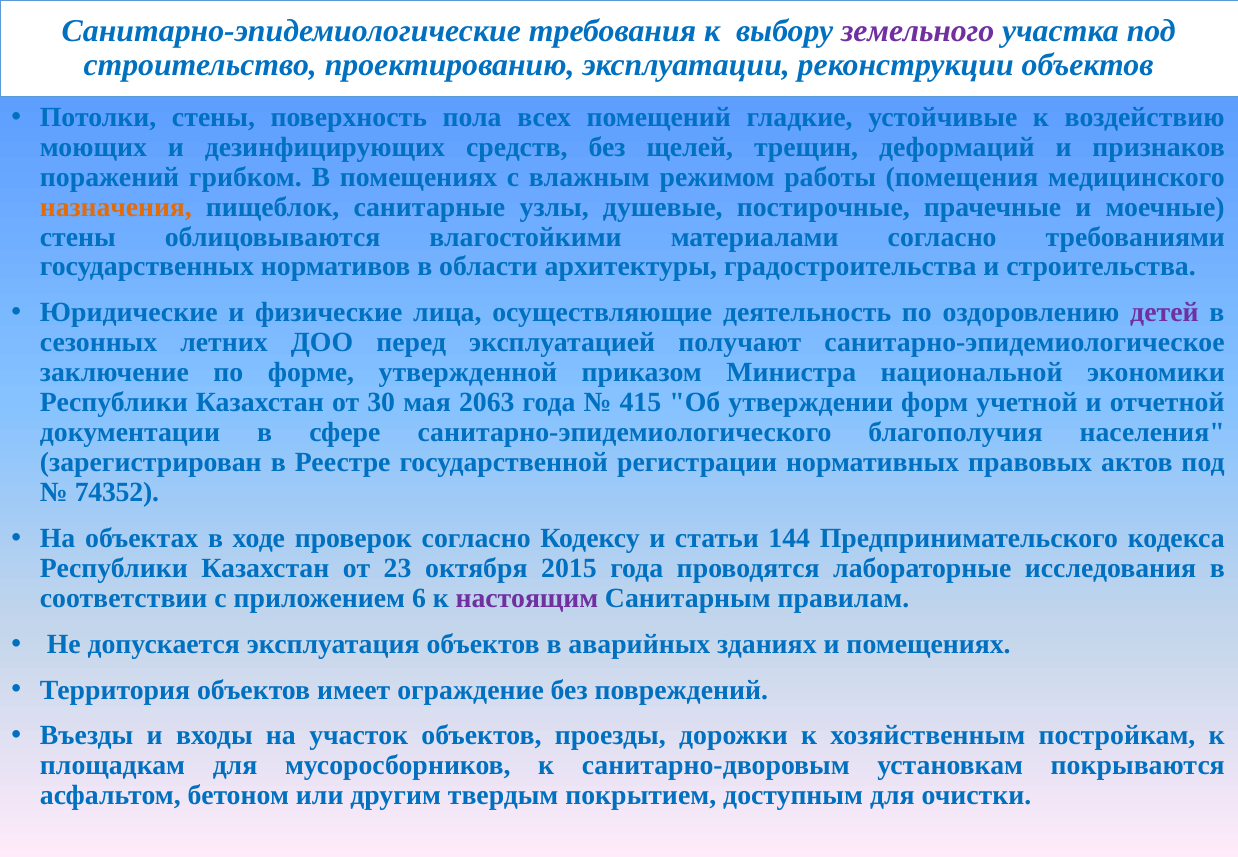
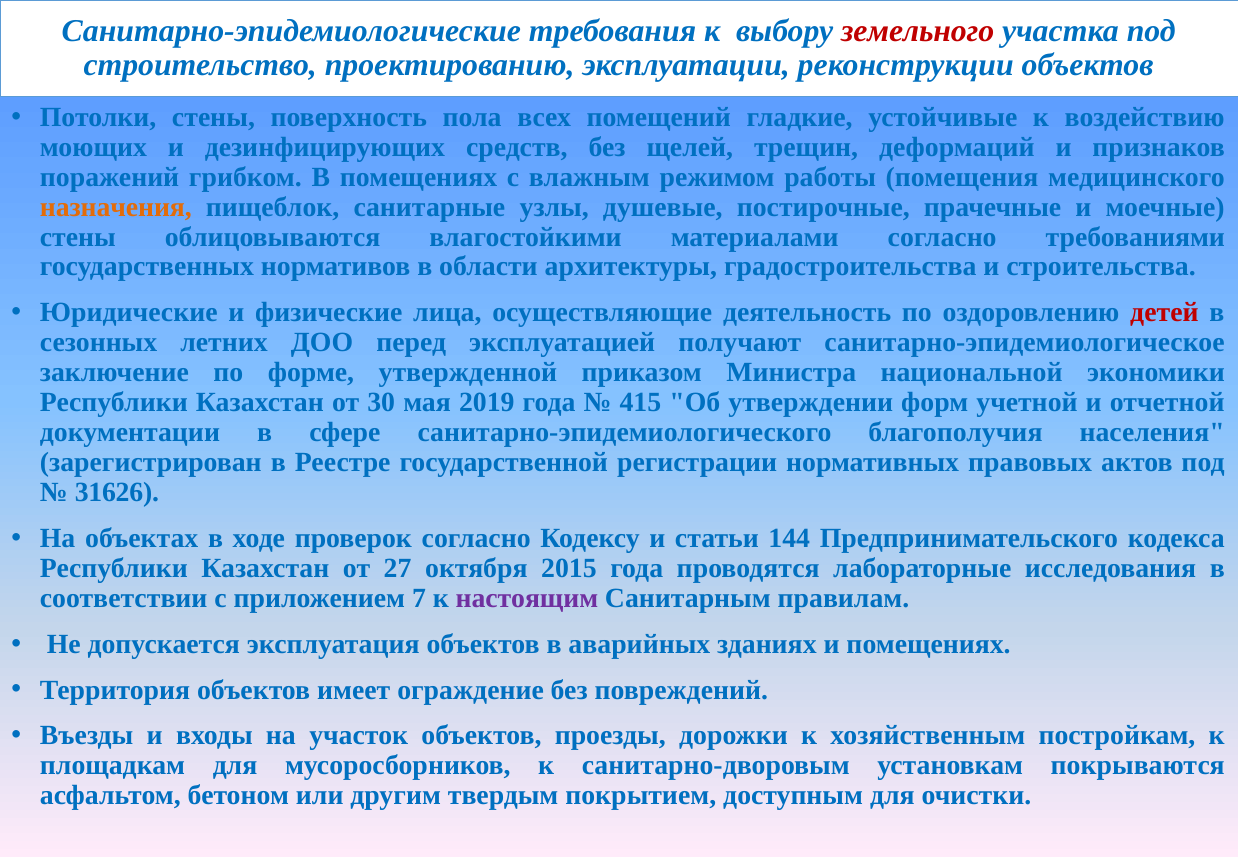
земельного colour: purple -> red (918, 31)
детей colour: purple -> red (1164, 313)
2063: 2063 -> 2019 (487, 403)
74352: 74352 -> 31626 (117, 492)
23: 23 -> 27 (398, 568)
6: 6 -> 7 (419, 598)
